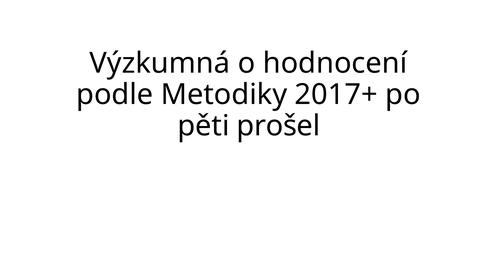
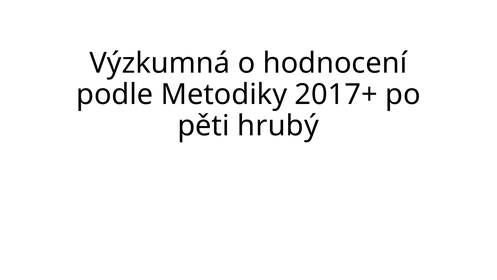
prošel: prošel -> hrubý (278, 126)
